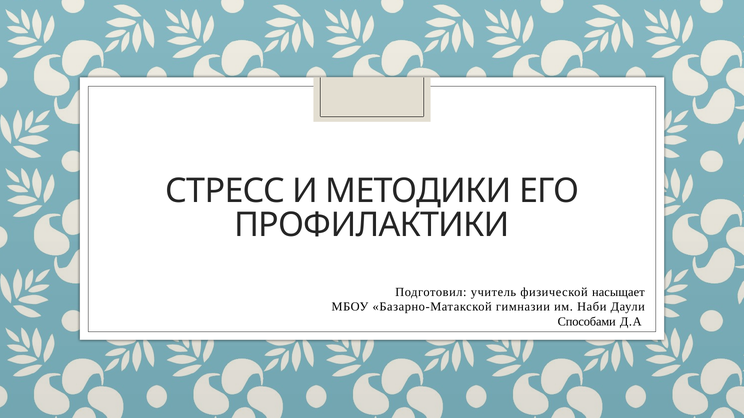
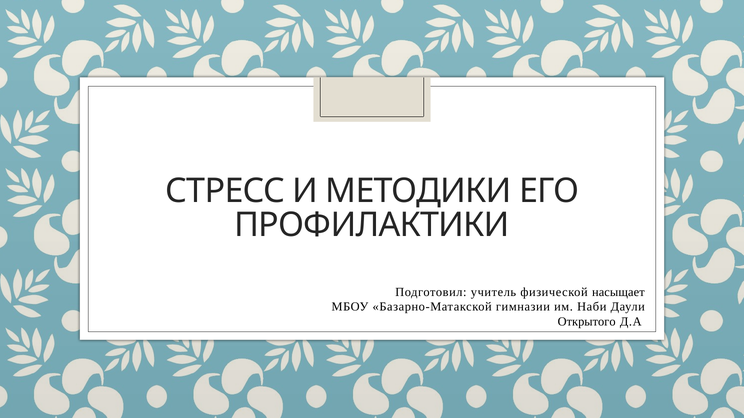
Способами: Способами -> Открытого (587, 322)
